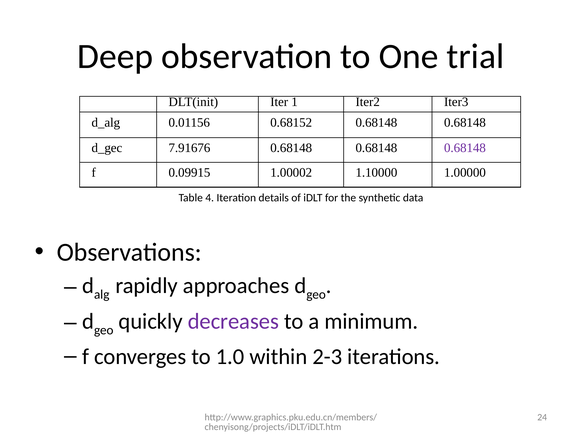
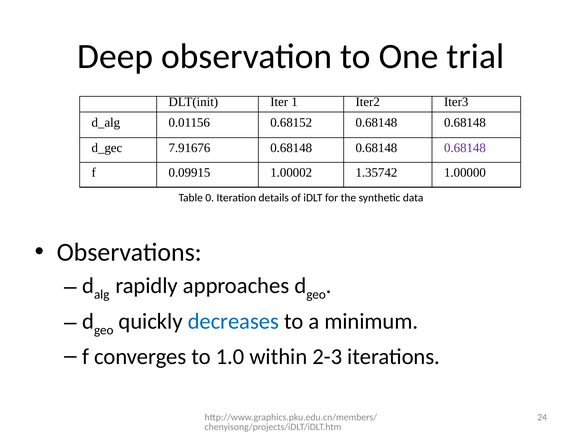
1.10000: 1.10000 -> 1.35742 (376, 172)
4: 4 -> 0 (210, 198)
decreases colour: purple -> blue (233, 321)
